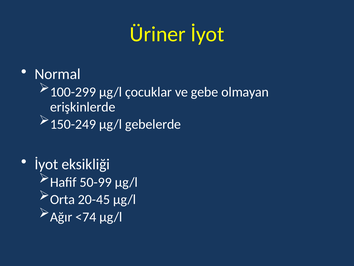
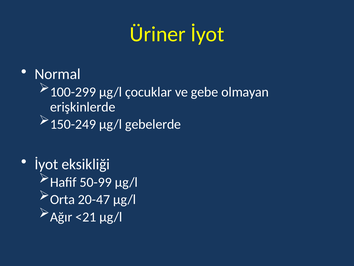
20-45: 20-45 -> 20-47 (94, 199)
<74: <74 -> <21 (86, 217)
